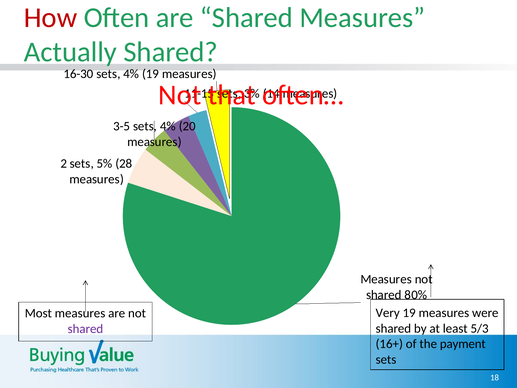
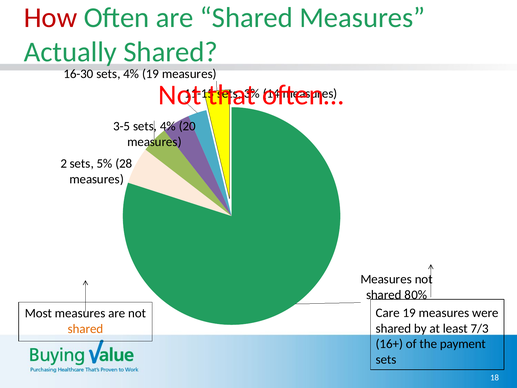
Very: Very -> Care (388, 313)
5/3: 5/3 -> 7/3 (480, 328)
shared colour: purple -> orange (85, 329)
